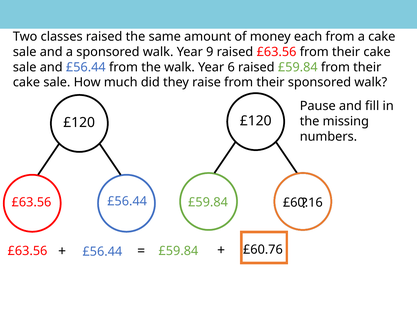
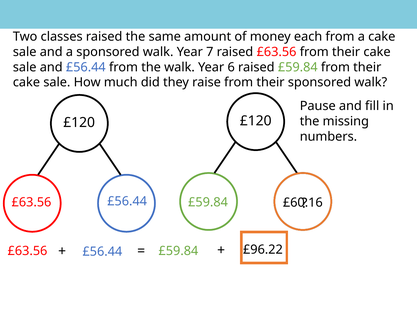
9: 9 -> 7 (210, 52)
£60.76: £60.76 -> £96.22 (263, 249)
